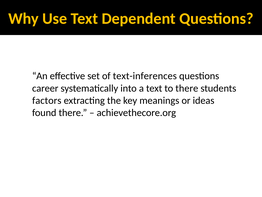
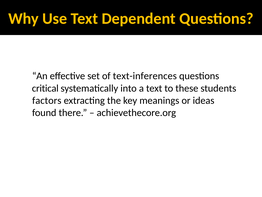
career: career -> critical (45, 88)
to there: there -> these (187, 88)
